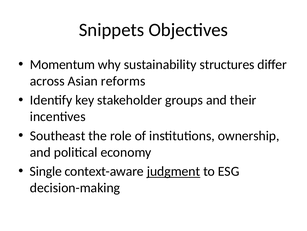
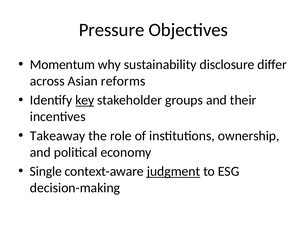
Snippets: Snippets -> Pressure (112, 30)
structures: structures -> disclosure (227, 64)
key underline: none -> present (85, 100)
Southeast: Southeast -> Takeaway (58, 135)
